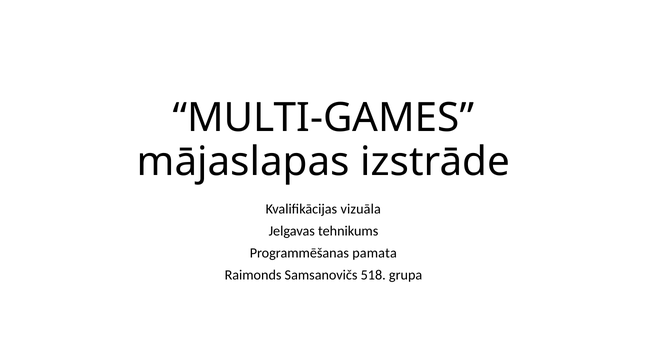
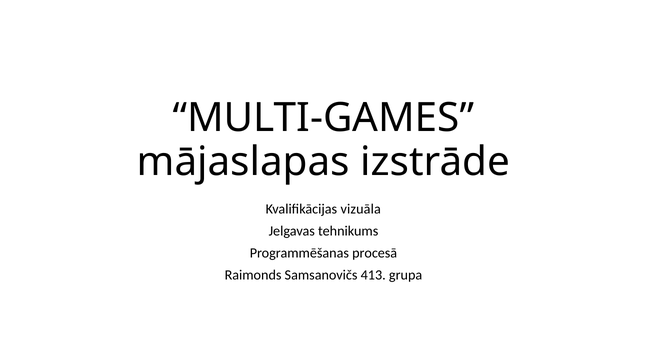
pamata: pamata -> procesā (375, 253)
518: 518 -> 413 (373, 275)
